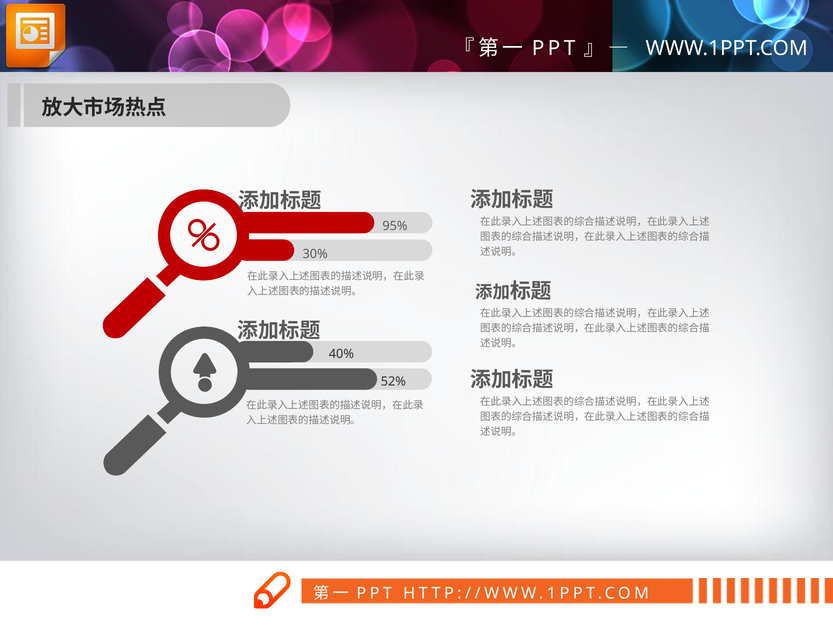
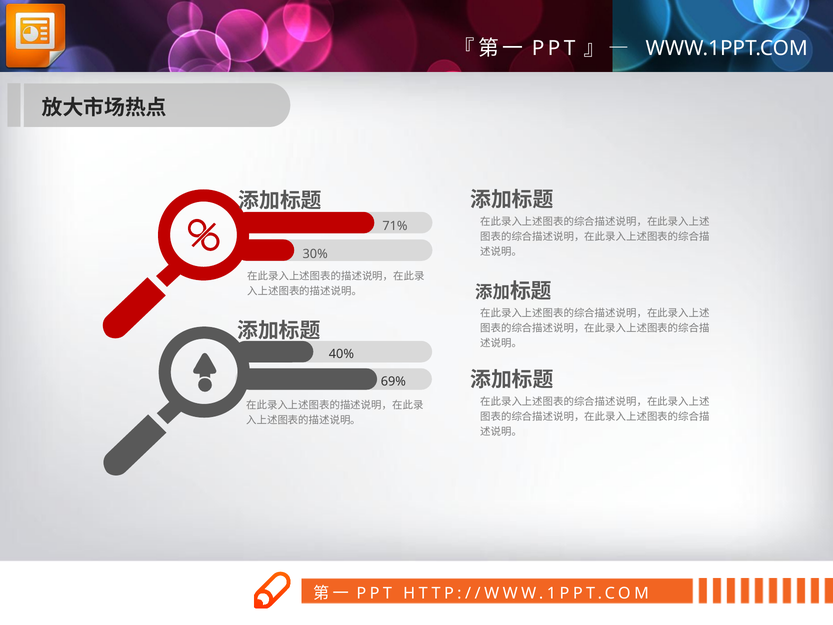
95%: 95% -> 71% (395, 226)
52%: 52% -> 69% (393, 381)
